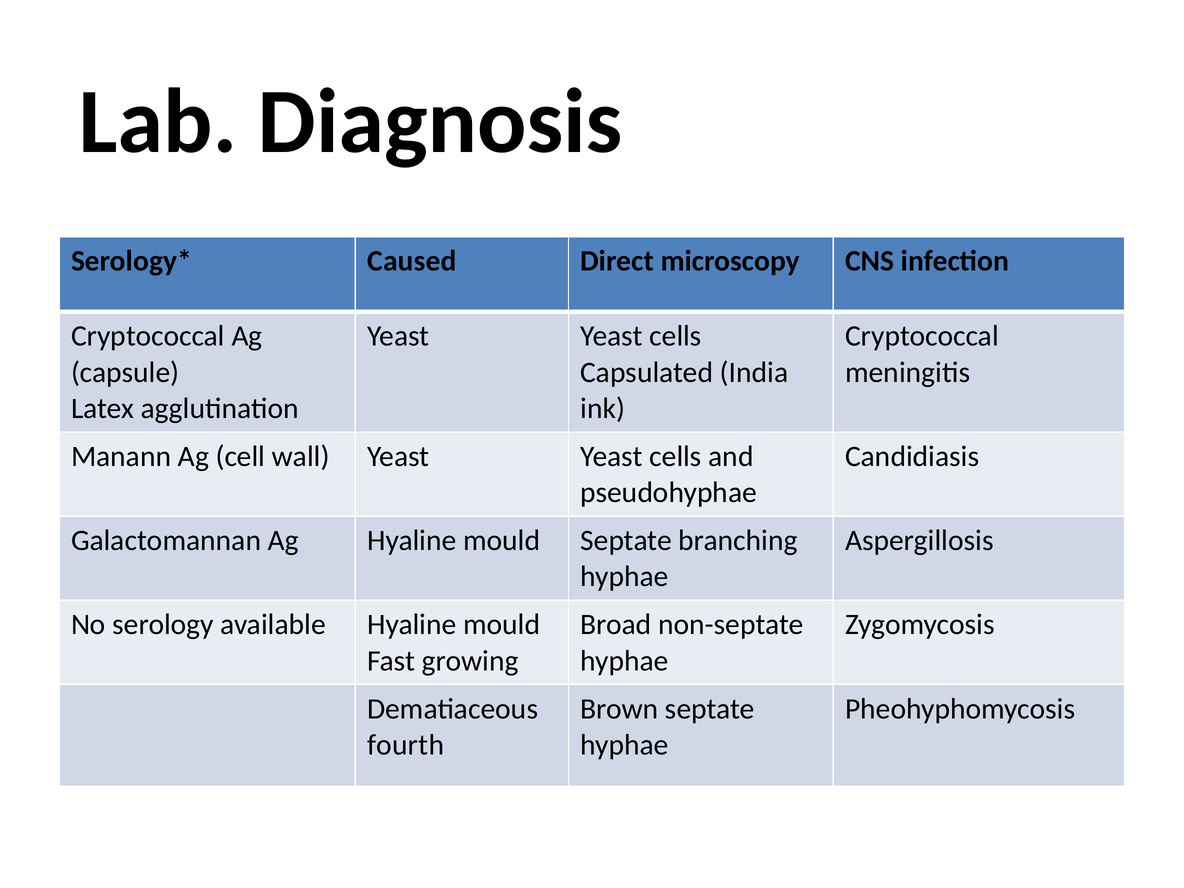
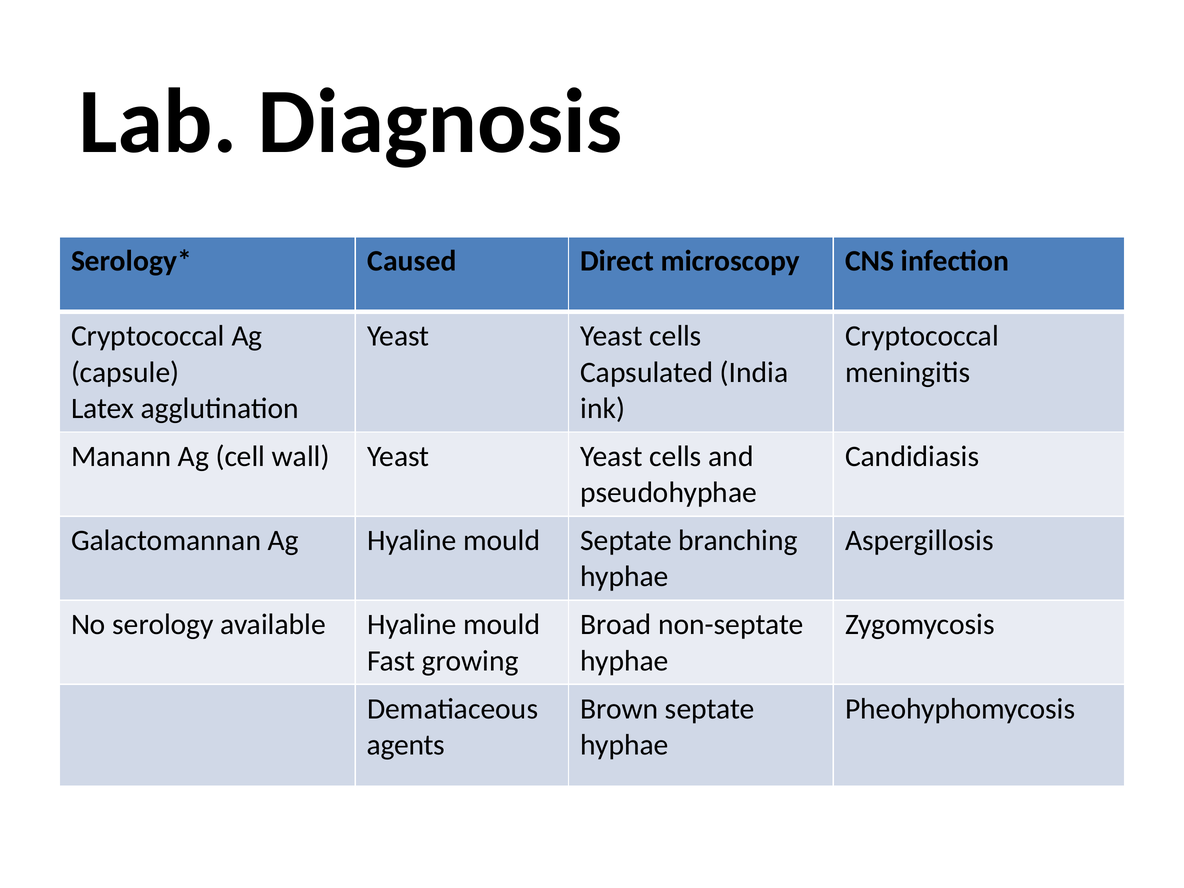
fourth: fourth -> agents (406, 745)
